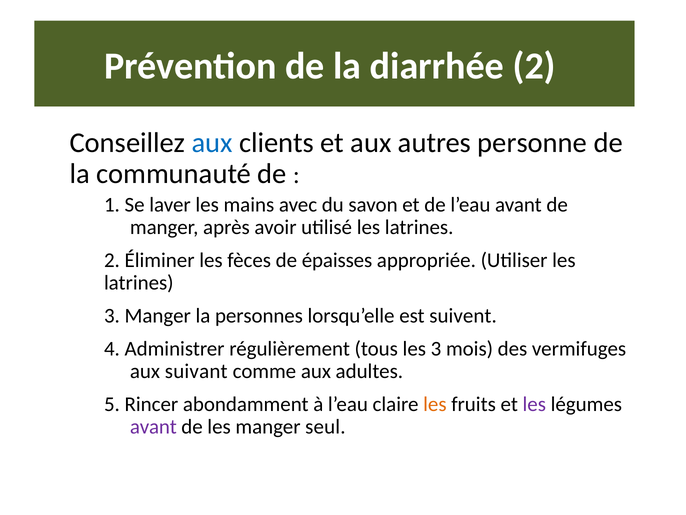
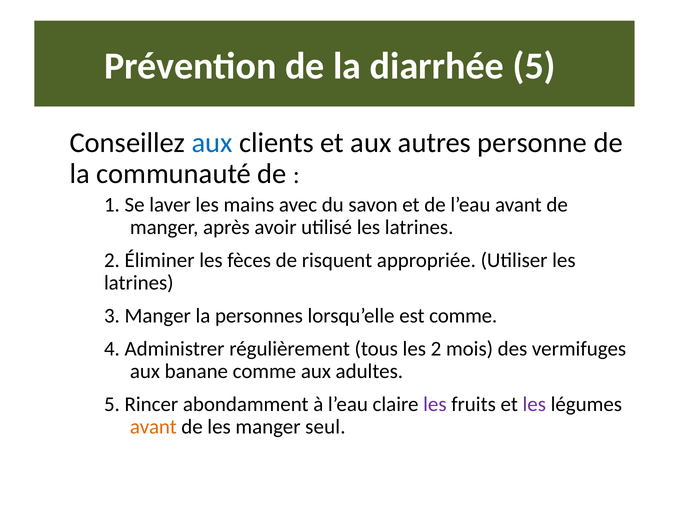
diarrhée 2: 2 -> 5 (534, 66)
épaisses: épaisses -> risquent (337, 260)
est suivent: suivent -> comme (463, 315)
les 3: 3 -> 2 (436, 348)
suivant: suivant -> banane (196, 371)
les colour: orange -> purple (435, 404)
avant colour: purple -> orange (153, 427)
